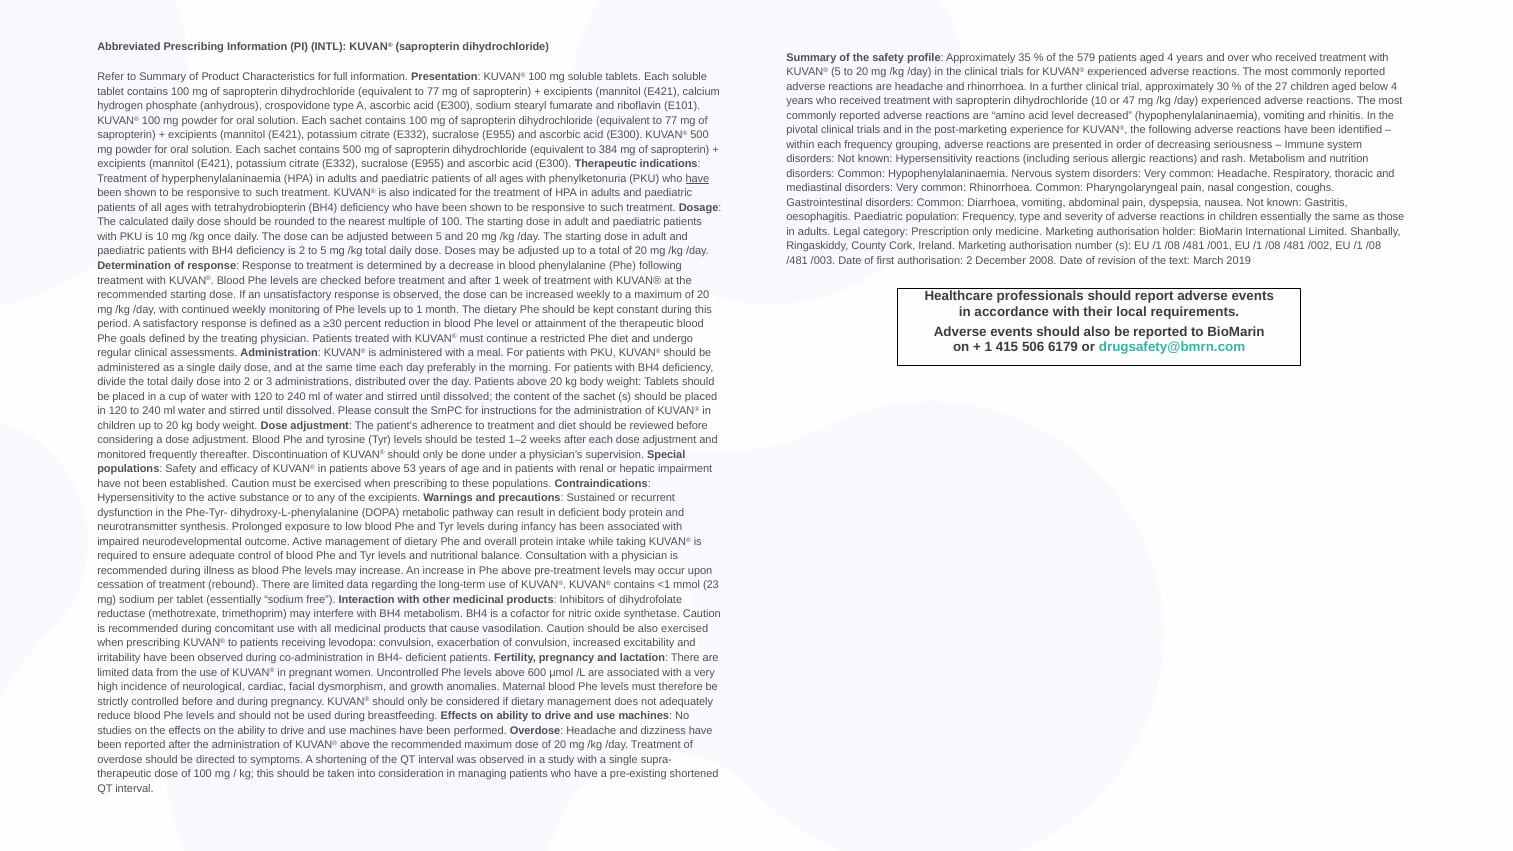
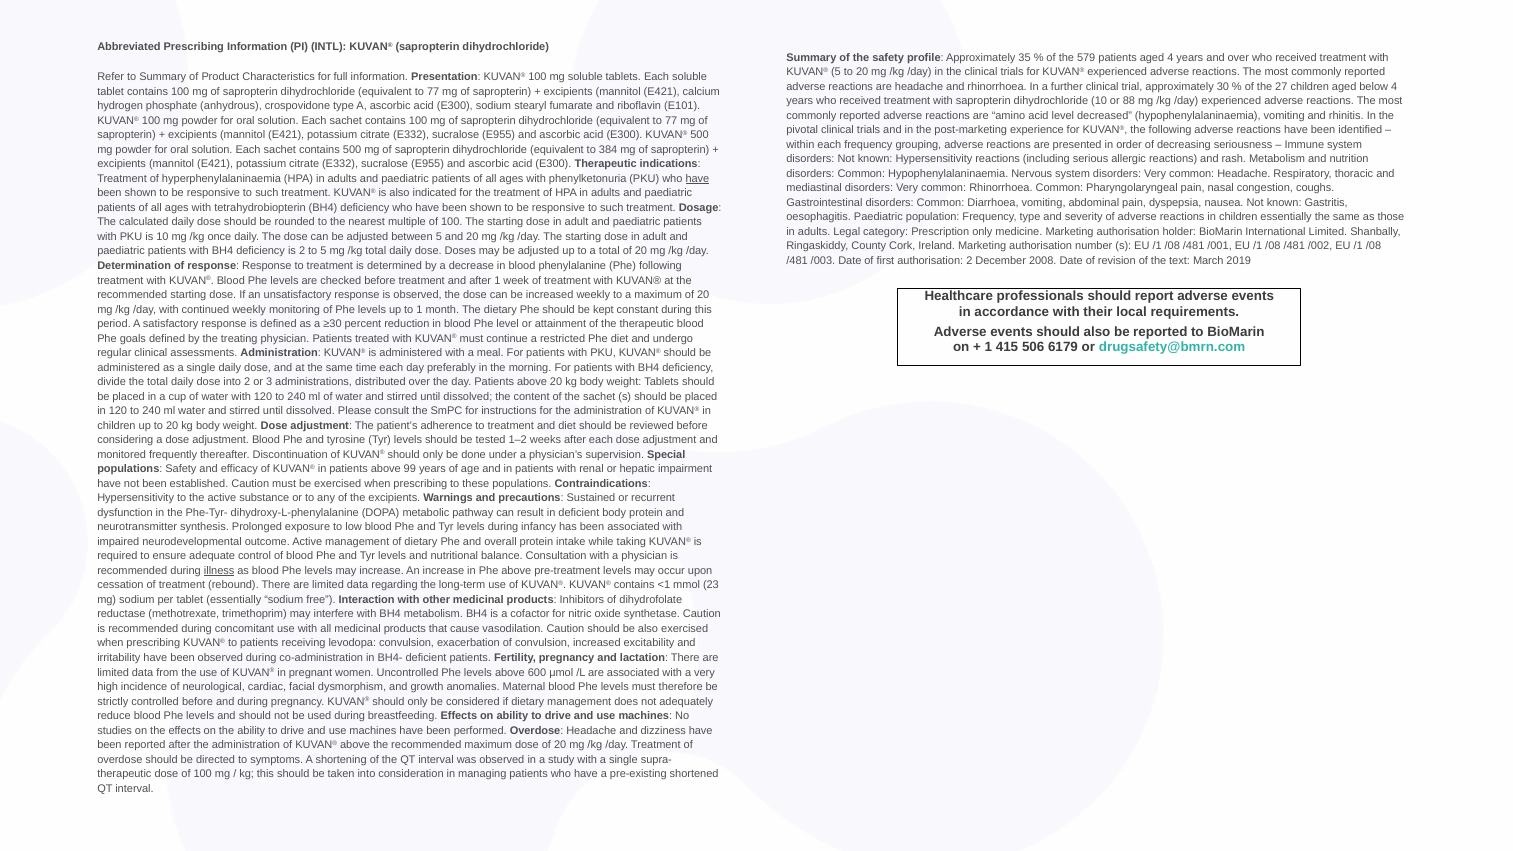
47: 47 -> 88 (1129, 101)
53: 53 -> 99 (410, 469)
illness underline: none -> present (219, 571)
